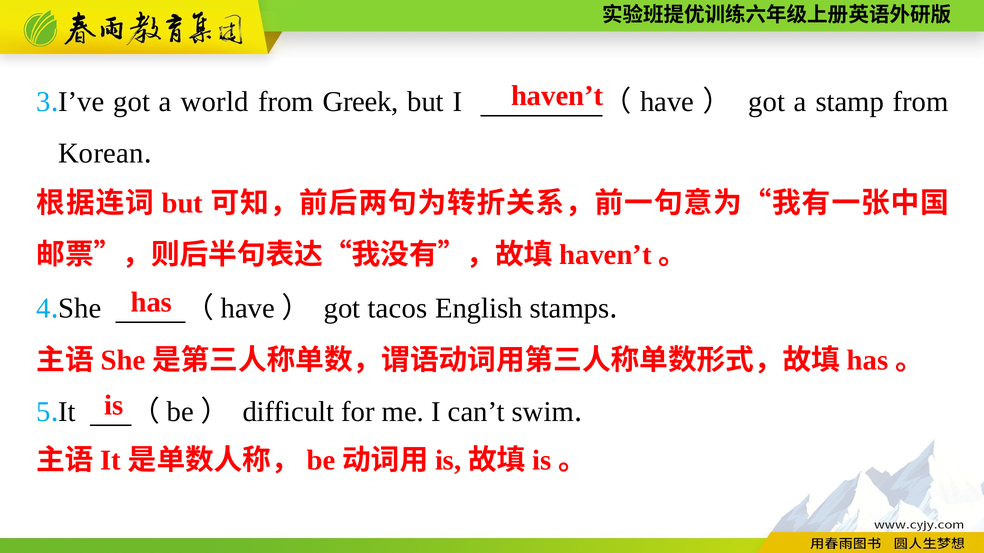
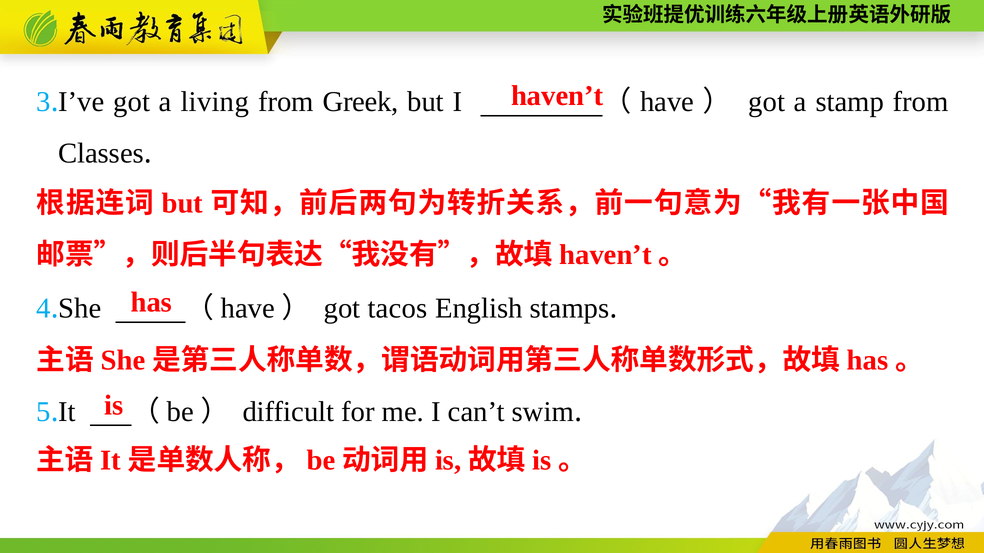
world: world -> living (215, 102)
Korean: Korean -> Classes (101, 154)
